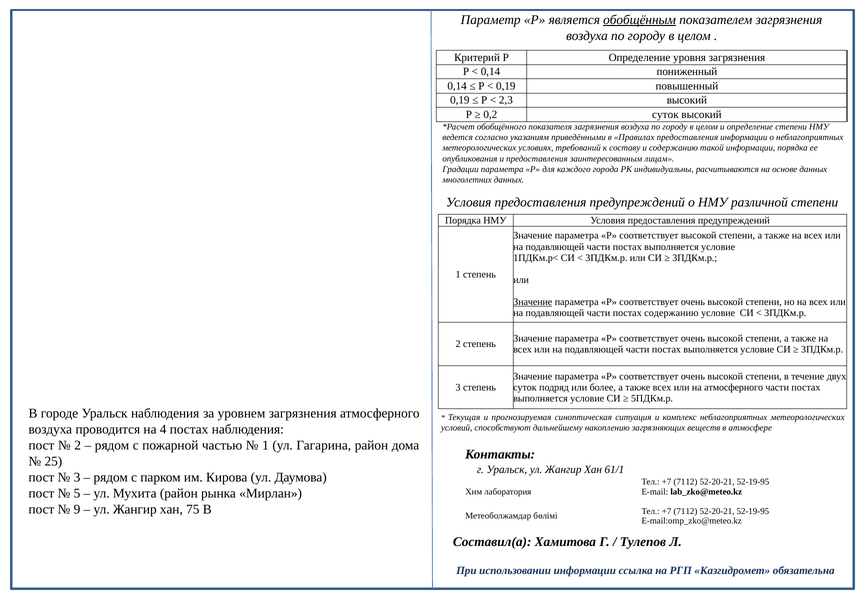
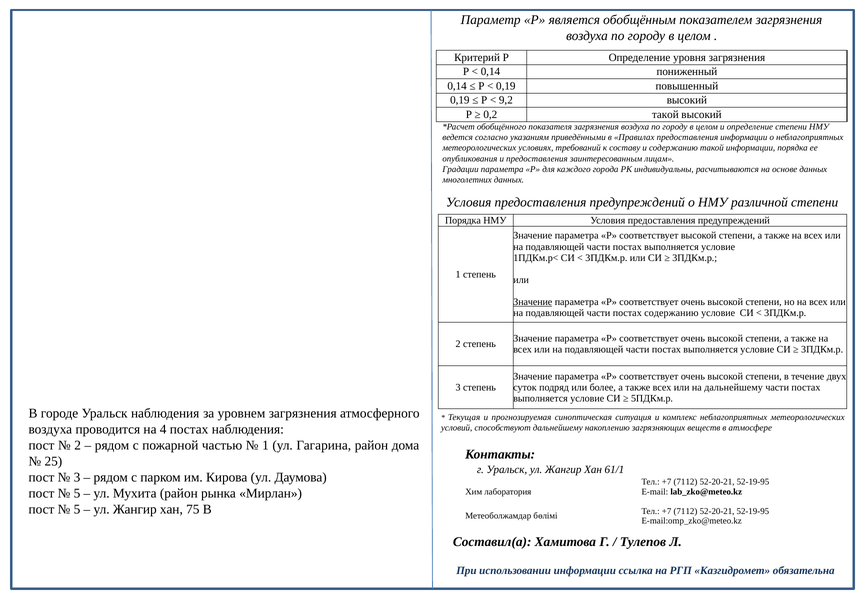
обобщённым underline: present -> none (640, 20)
2,3: 2,3 -> 9,2 (506, 100)
0,2 суток: суток -> такой (665, 114)
на атмосферного: атмосферного -> дальнейшему (734, 387)
9: 9 -> 5 (77, 509)
